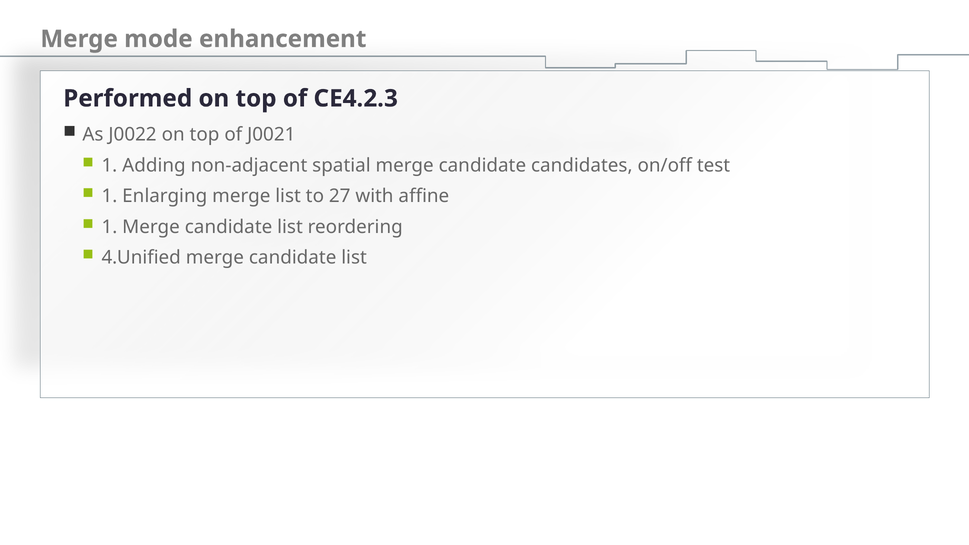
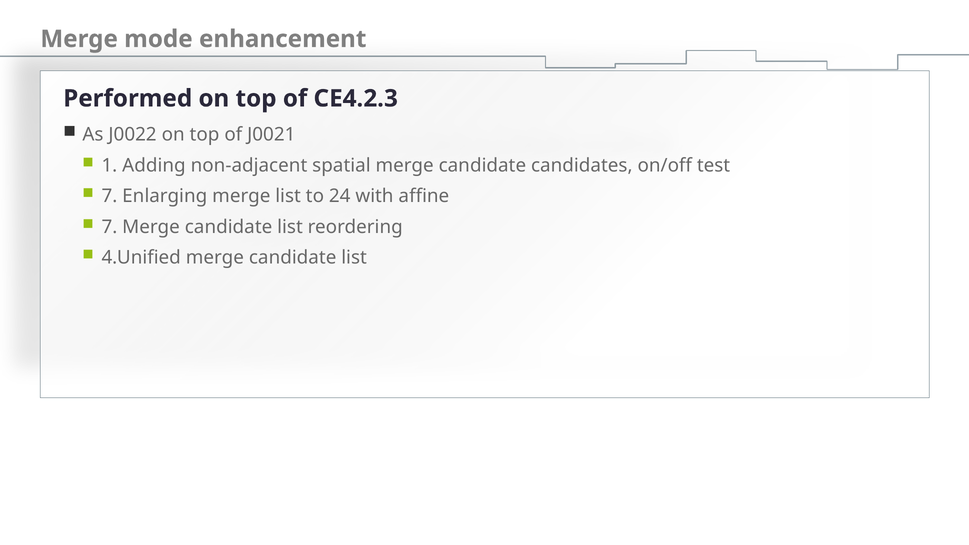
1: 1 -> 7 (109, 196)
27: 27 -> 24 (340, 196)
1: 1 -> 7 (109, 227)
